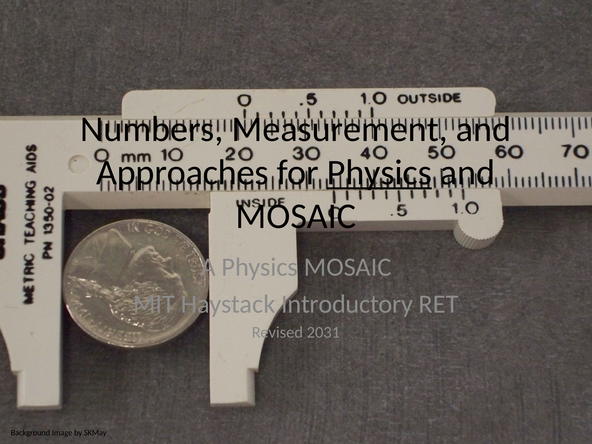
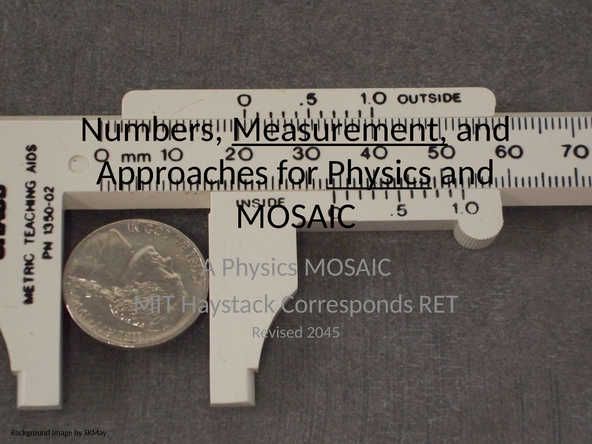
Measurement underline: none -> present (340, 129)
Introductory: Introductory -> Corresponds (347, 304)
2031: 2031 -> 2045 (323, 332)
